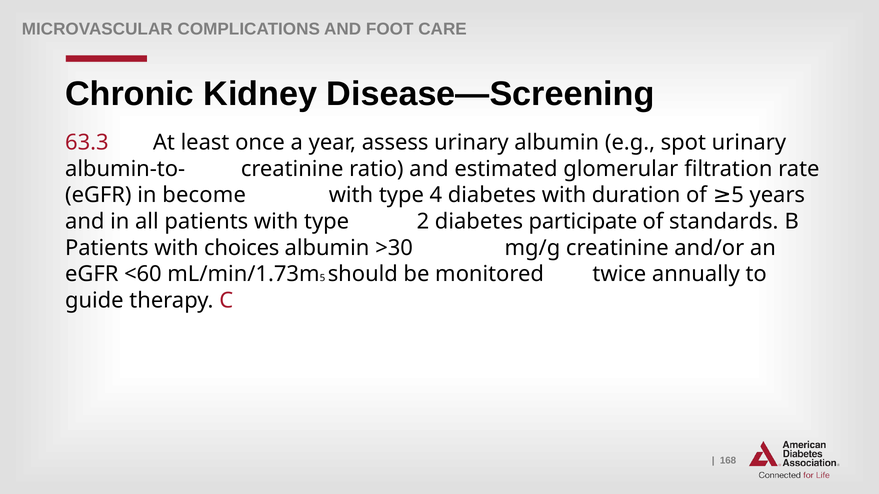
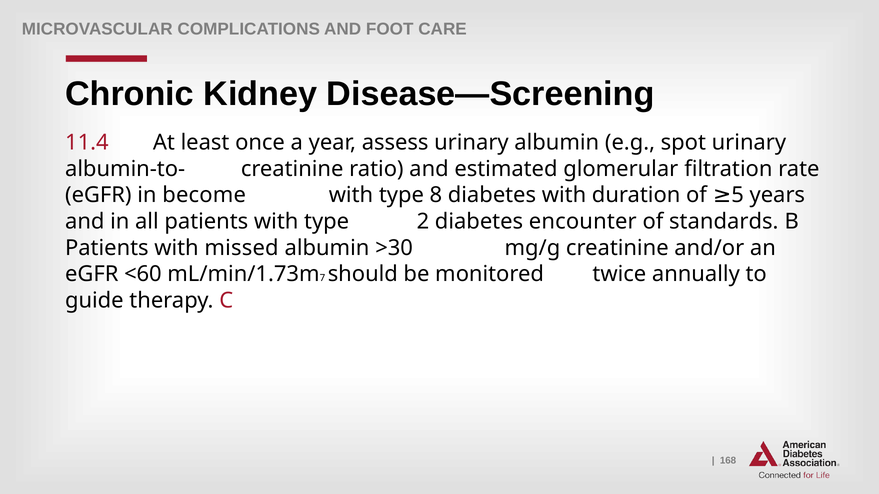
63.3: 63.3 -> 11.4 (87, 143)
4: 4 -> 8 (436, 195)
participate: participate -> encounter (583, 222)
choices: choices -> missed (242, 248)
5: 5 -> 7 (323, 278)
